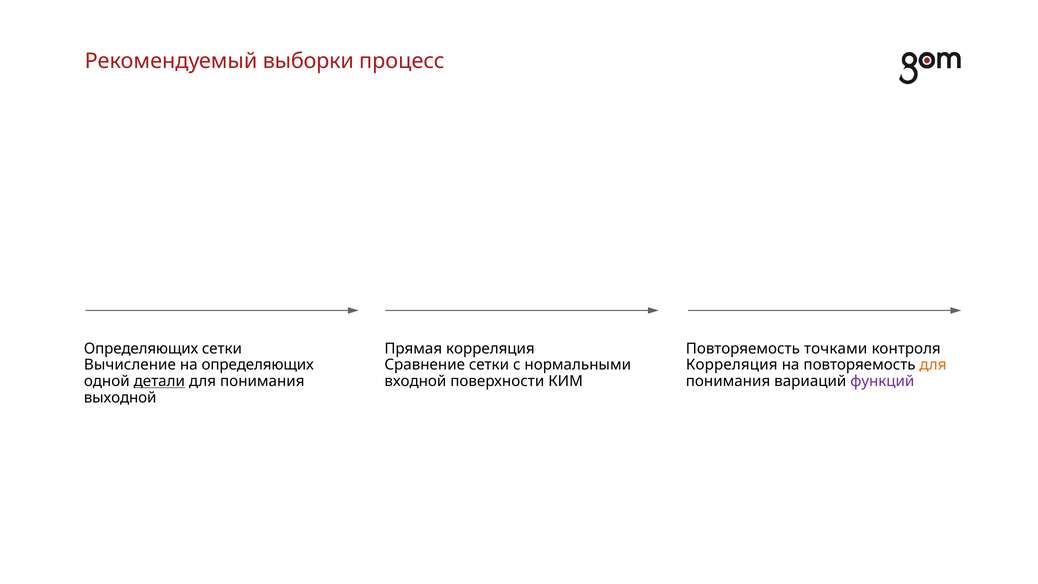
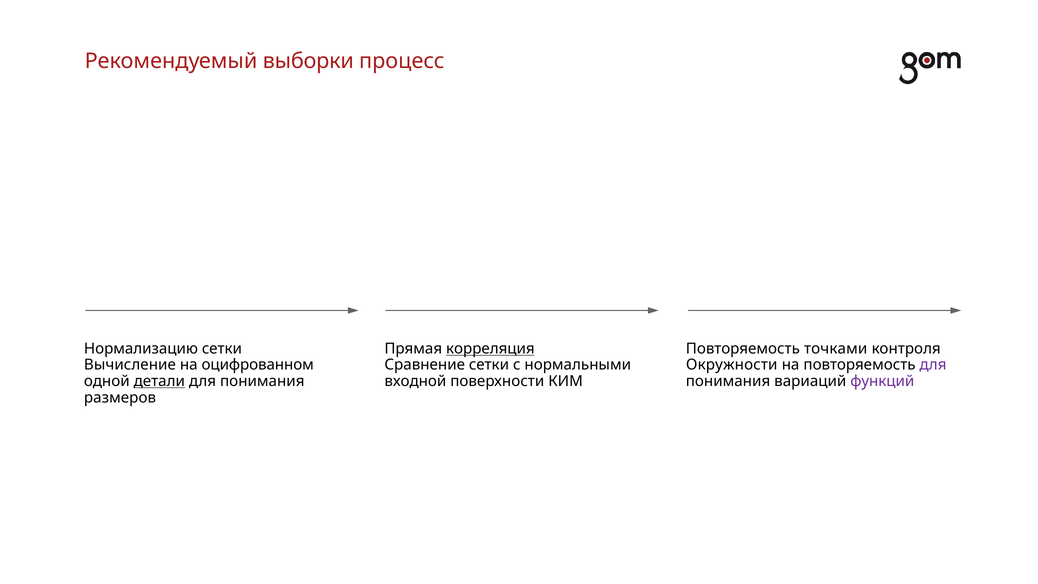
Определяющих: Определяющих -> Нормализацию (141, 349)
корреляция underline: none -> present (490, 349)
на определяющих: определяющих -> оцифрованном (258, 365)
Корреляция: Корреляция -> Окружности (732, 365)
для colour: orange -> purple (933, 365)
выходной: выходной -> размеров (120, 398)
